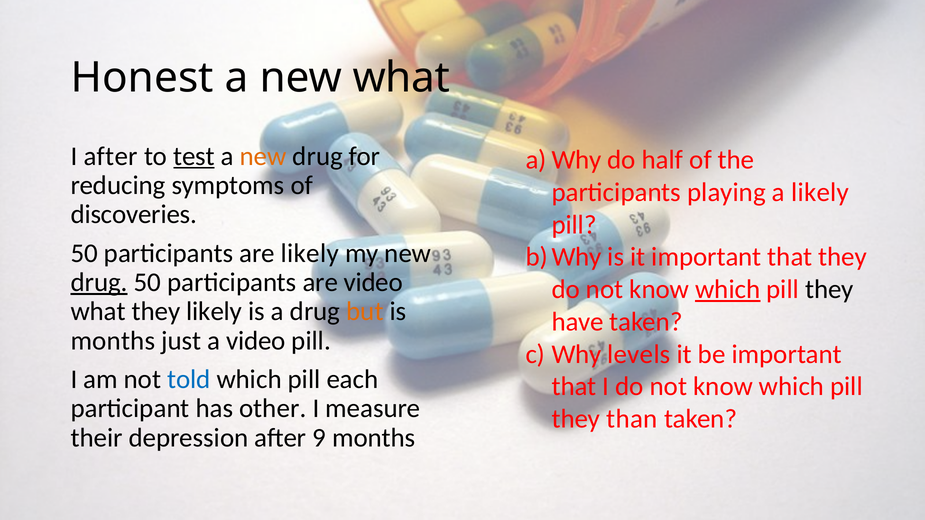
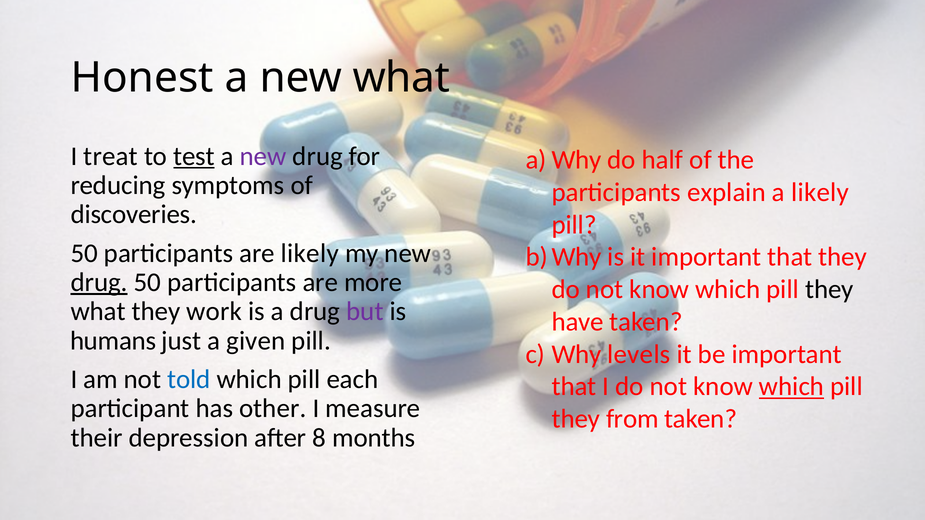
I after: after -> treat (111, 156)
new colour: orange -> purple (263, 156)
playing: playing -> explain (726, 192)
are video: video -> more (373, 283)
which underline: present -> none (728, 290)
they likely: likely -> work (214, 312)
but colour: orange -> purple (365, 312)
months: months -> humans (113, 341)
a video: video -> given (256, 341)
which underline: none -> present (791, 387)
than: than -> from (632, 419)
9: 9 -> 8 (319, 438)
